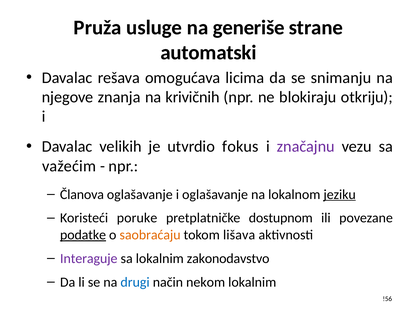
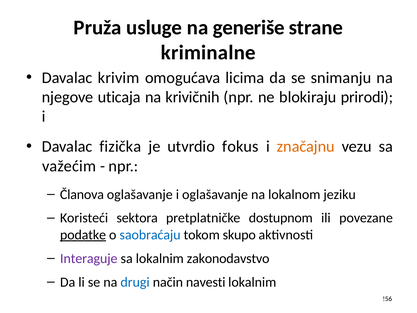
automatski: automatski -> kriminalne (208, 53)
rešava: rešava -> krivim (119, 78)
znanja: znanja -> uticaja (119, 97)
otkriju: otkriju -> prirodi (367, 97)
velikih: velikih -> fizička (120, 146)
značajnu colour: purple -> orange (306, 146)
jeziku underline: present -> none (340, 194)
poruke: poruke -> sektora (137, 218)
saobraćaju colour: orange -> blue (150, 235)
lišava: lišava -> skupo (239, 235)
nekom: nekom -> navesti (206, 282)
